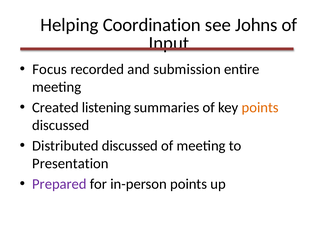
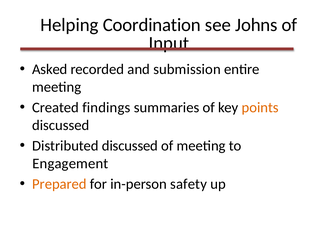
Focus: Focus -> Asked (50, 69)
listening: listening -> findings (106, 107)
Presentation: Presentation -> Engagement (70, 163)
Prepared colour: purple -> orange (59, 184)
in-person points: points -> safety (189, 184)
